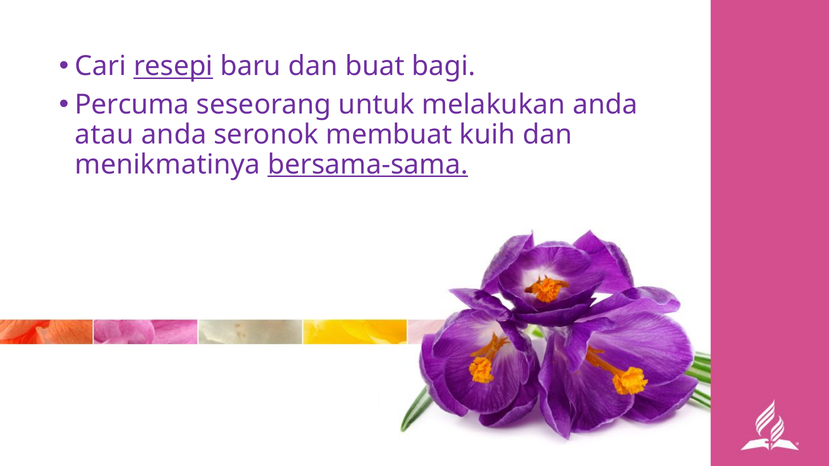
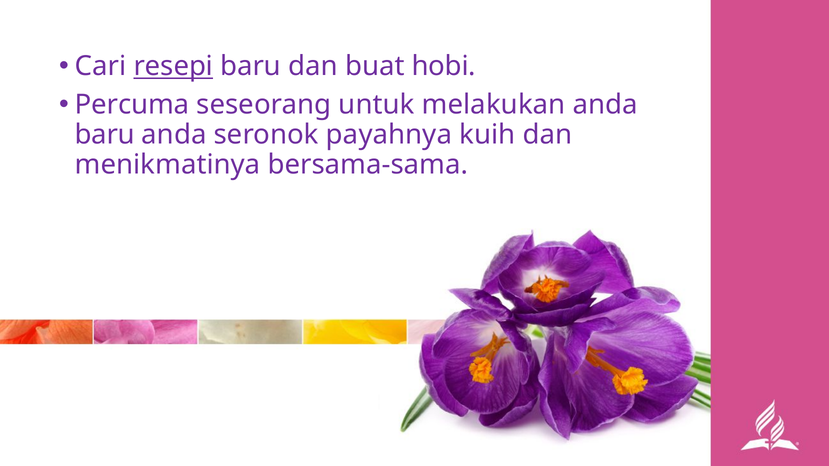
bagi: bagi -> hobi (444, 66)
atau: atau -> baru (105, 135)
membuat: membuat -> payahnya (389, 135)
bersama-sama underline: present -> none (368, 165)
